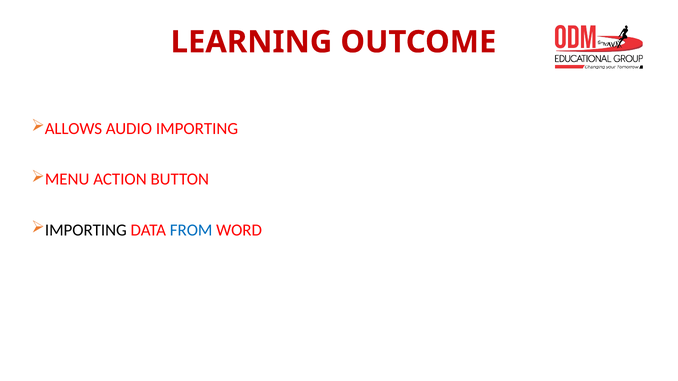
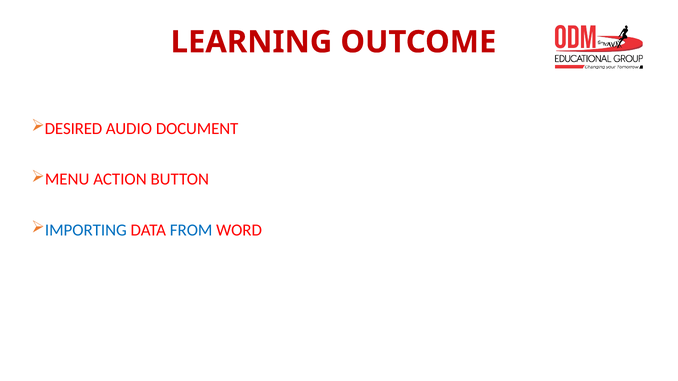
ALLOWS: ALLOWS -> DESIRED (73, 129)
AUDIO IMPORTING: IMPORTING -> DOCUMENT (197, 129)
IMPORTING colour: black -> blue (86, 230)
